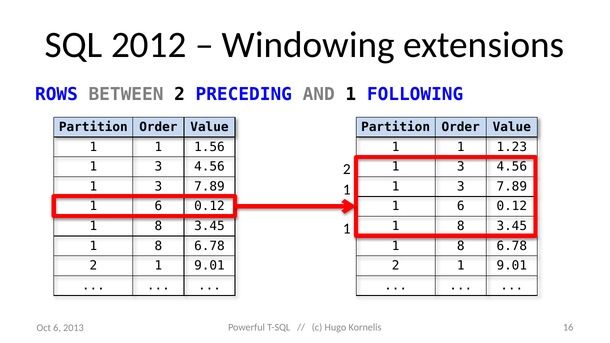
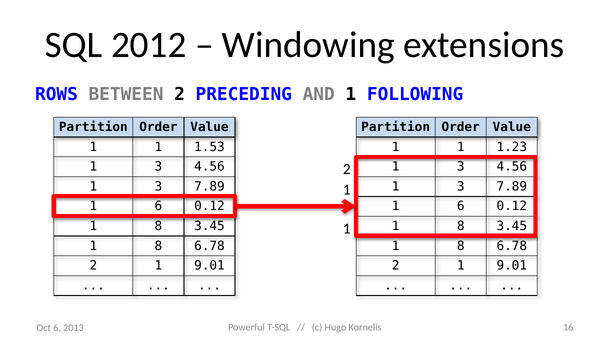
1.56: 1.56 -> 1.53 (209, 147)
